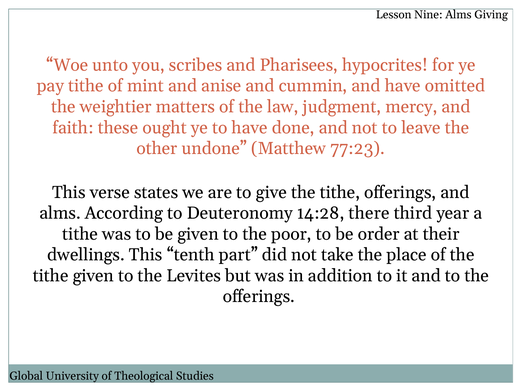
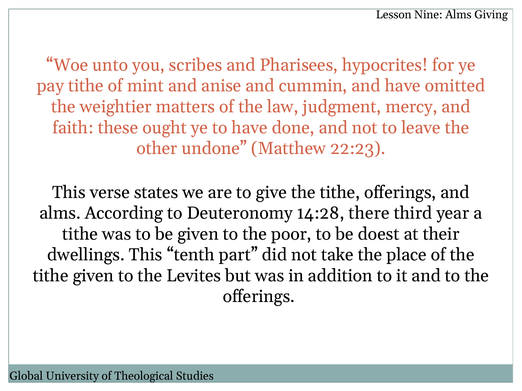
77:23: 77:23 -> 22:23 (358, 149)
order: order -> doest (379, 234)
